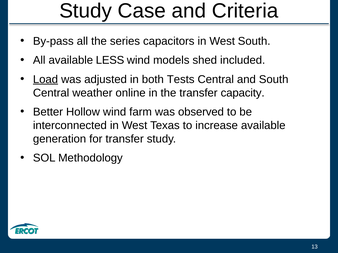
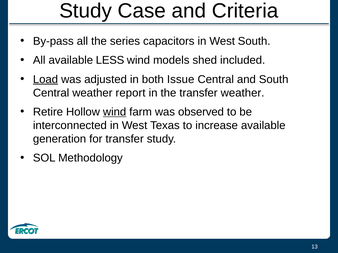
Tests: Tests -> Issue (181, 79)
online: online -> report (131, 93)
transfer capacity: capacity -> weather (243, 93)
Better: Better -> Retire (48, 112)
wind underline: none -> present (115, 112)
